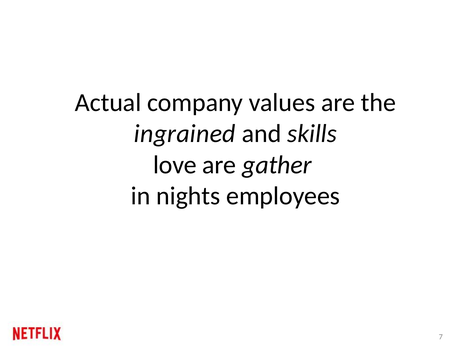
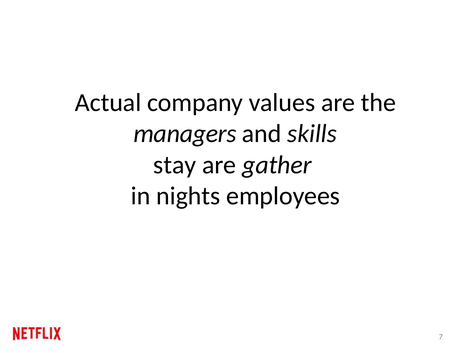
ingrained: ingrained -> managers (185, 134)
love: love -> stay (175, 165)
